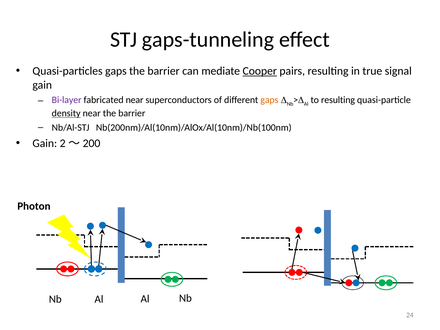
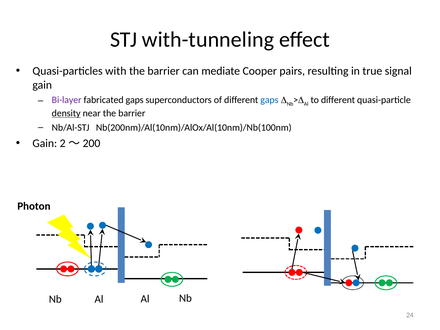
gaps-tunneling: gaps-tunneling -> with-tunneling (208, 40)
Quasi-particles gaps: gaps -> with (116, 71)
Cooper underline: present -> none (260, 71)
fabricated near: near -> gaps (135, 100)
gaps colour: orange -> blue (269, 100)
to resulting: resulting -> different (338, 100)
